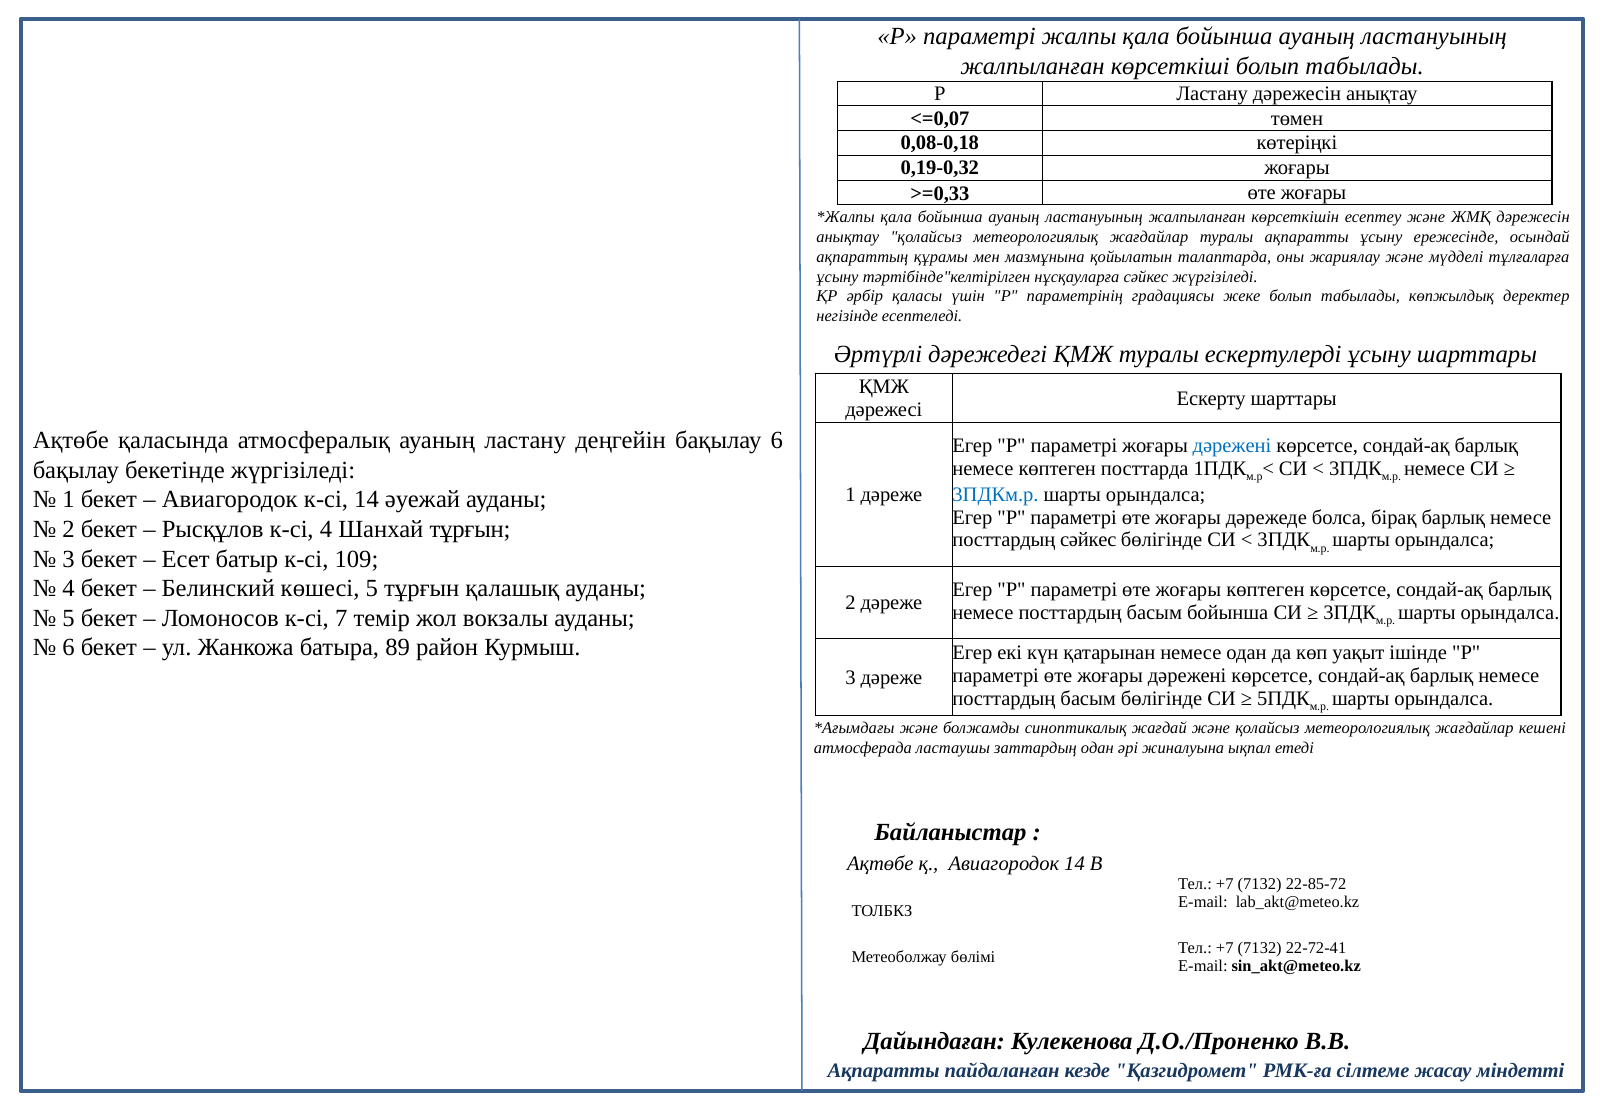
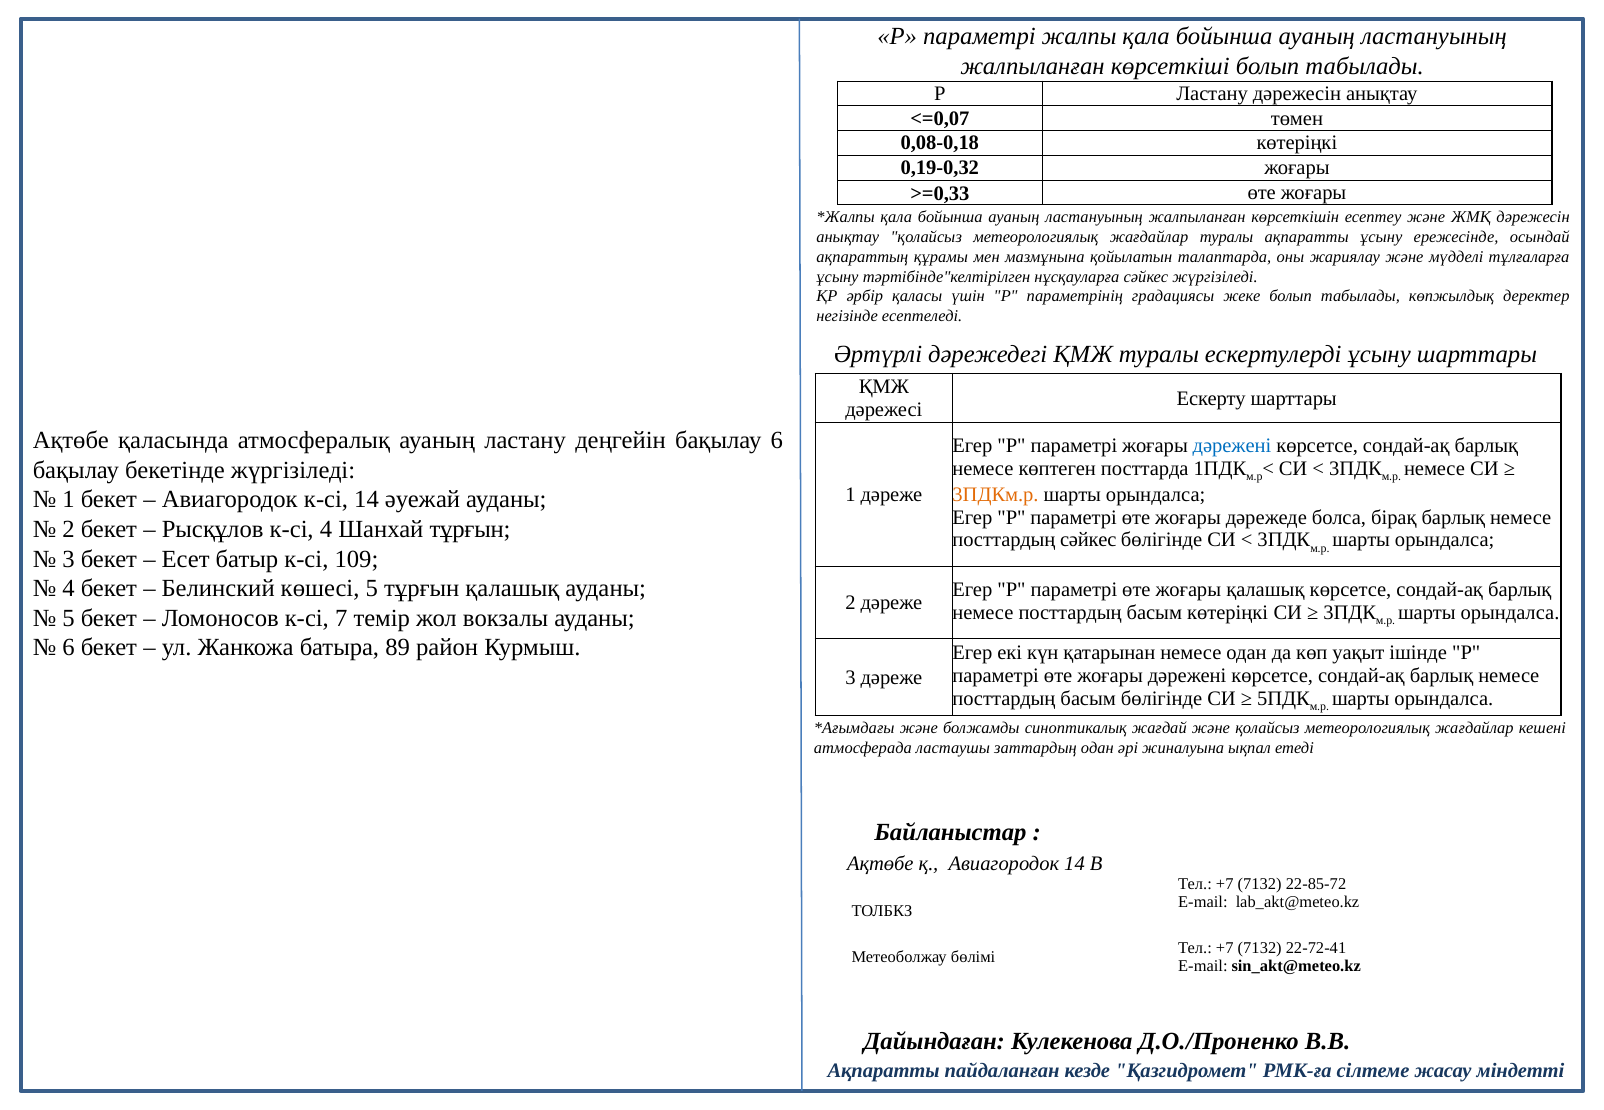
3ПДКм.р colour: blue -> orange (996, 495)
жоғары көптеген: көптеген -> қалашық (1265, 590)
басым бойынша: бойынша -> көтеріңкі (1228, 612)
